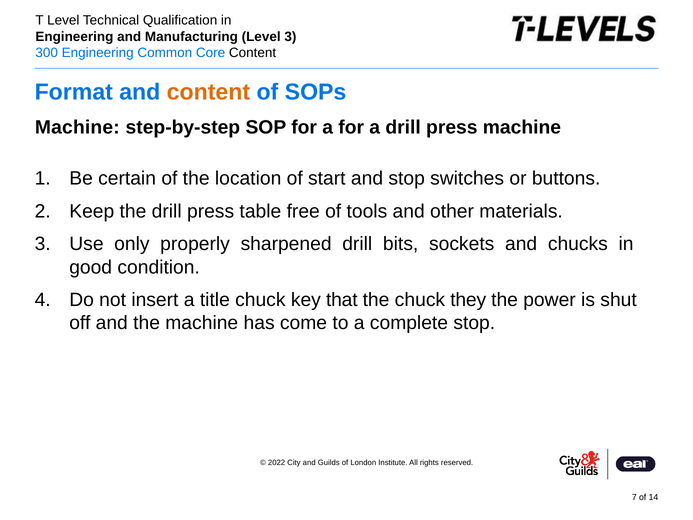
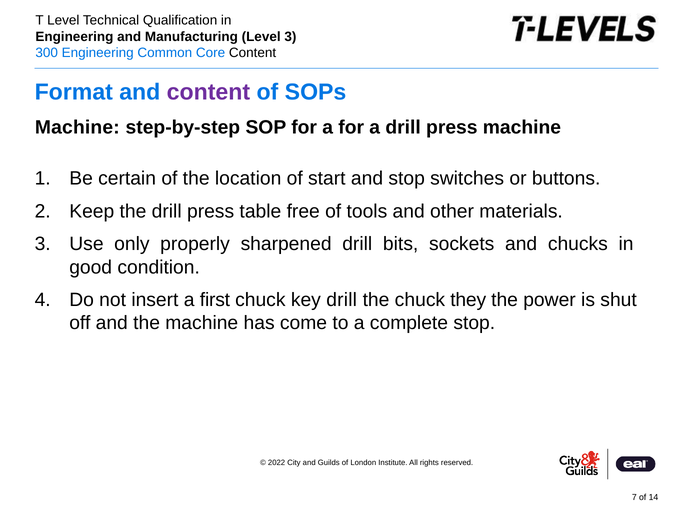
content colour: orange -> purple (208, 92)
title: title -> first (215, 300)
key that: that -> drill (342, 300)
